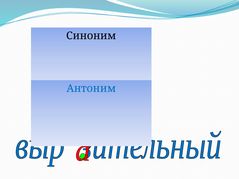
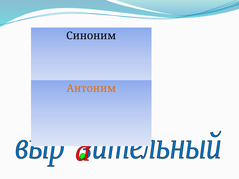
Антоним colour: blue -> orange (91, 89)
